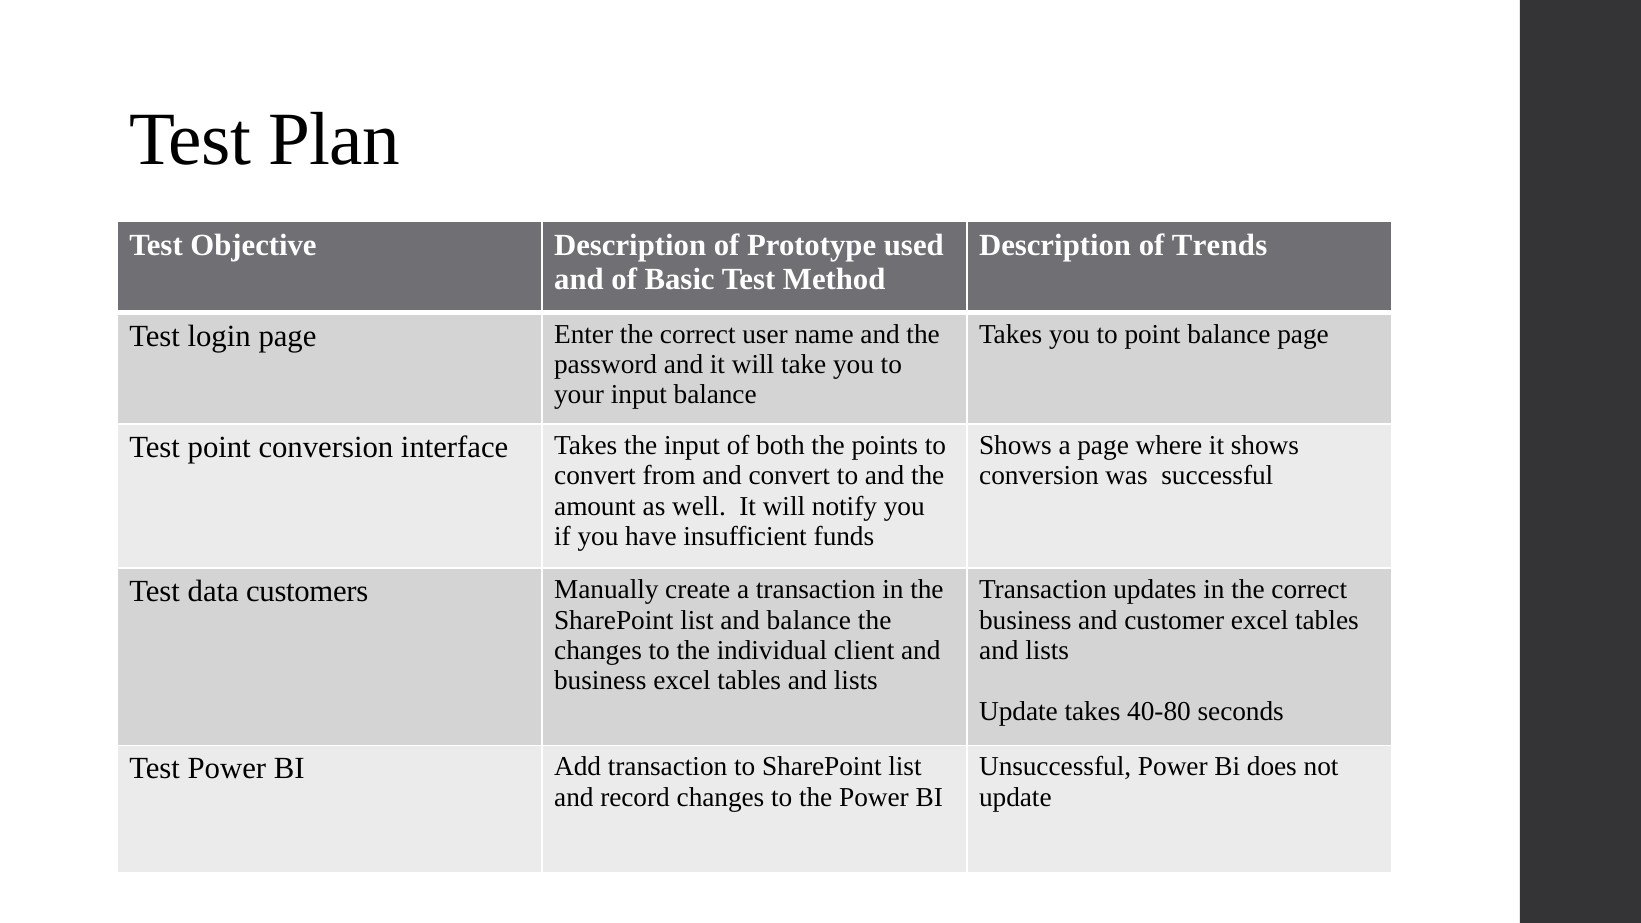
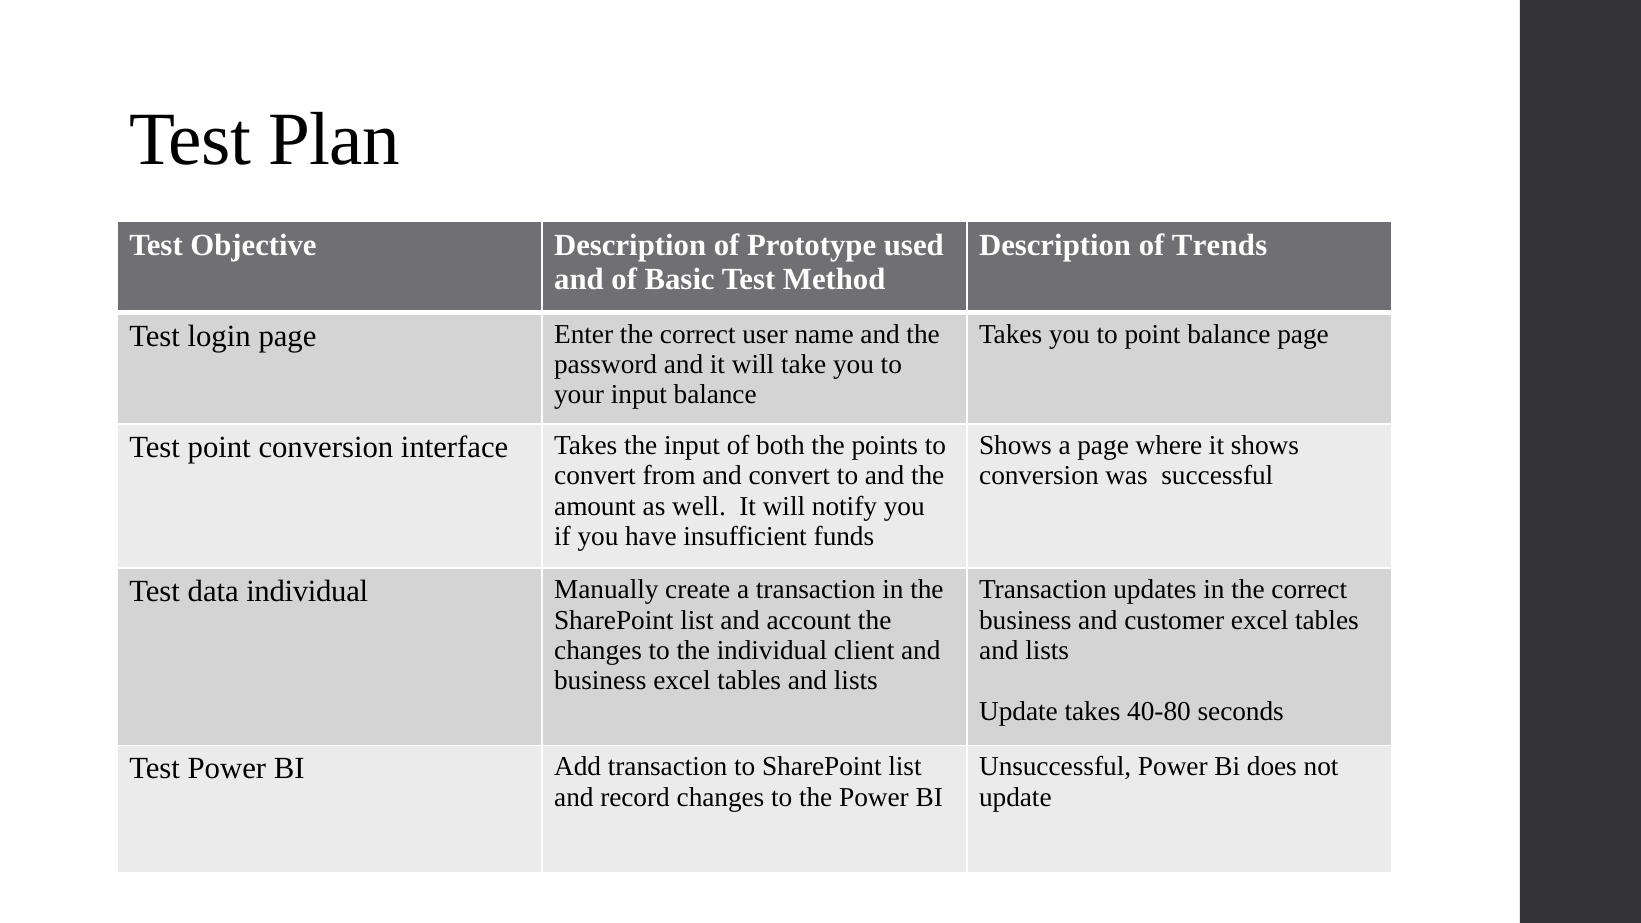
data customers: customers -> individual (307, 592)
and balance: balance -> account (809, 620)
